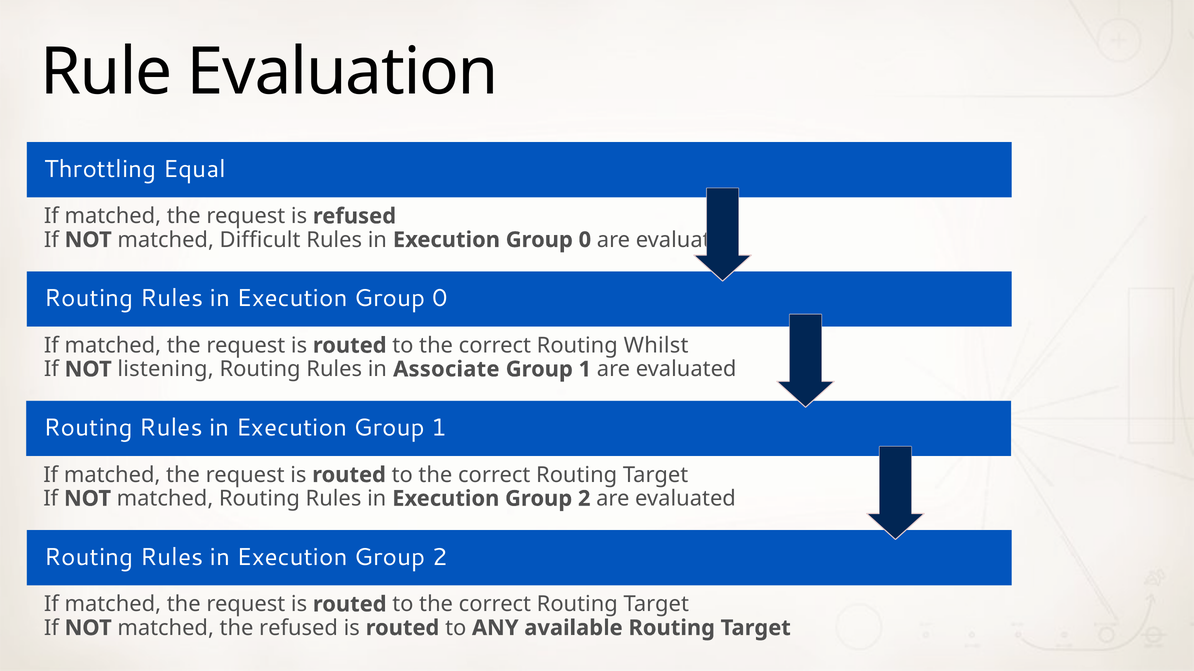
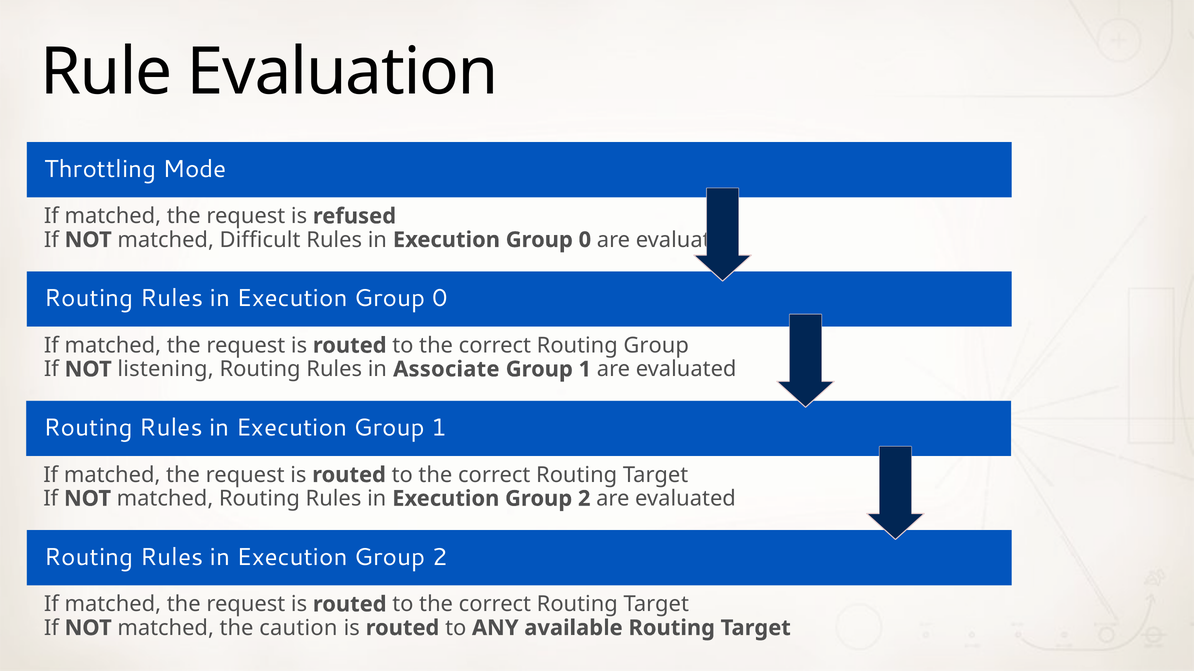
Equal: Equal -> Mode (195, 169)
Routing Whilst: Whilst -> Group (656, 346)
the refused: refused -> caution (298, 628)
